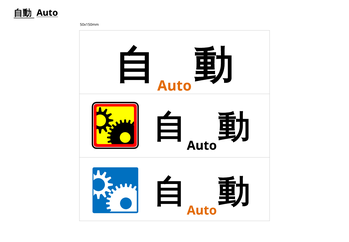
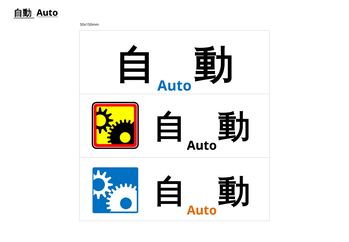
Auto colour: orange -> blue (174, 86)
